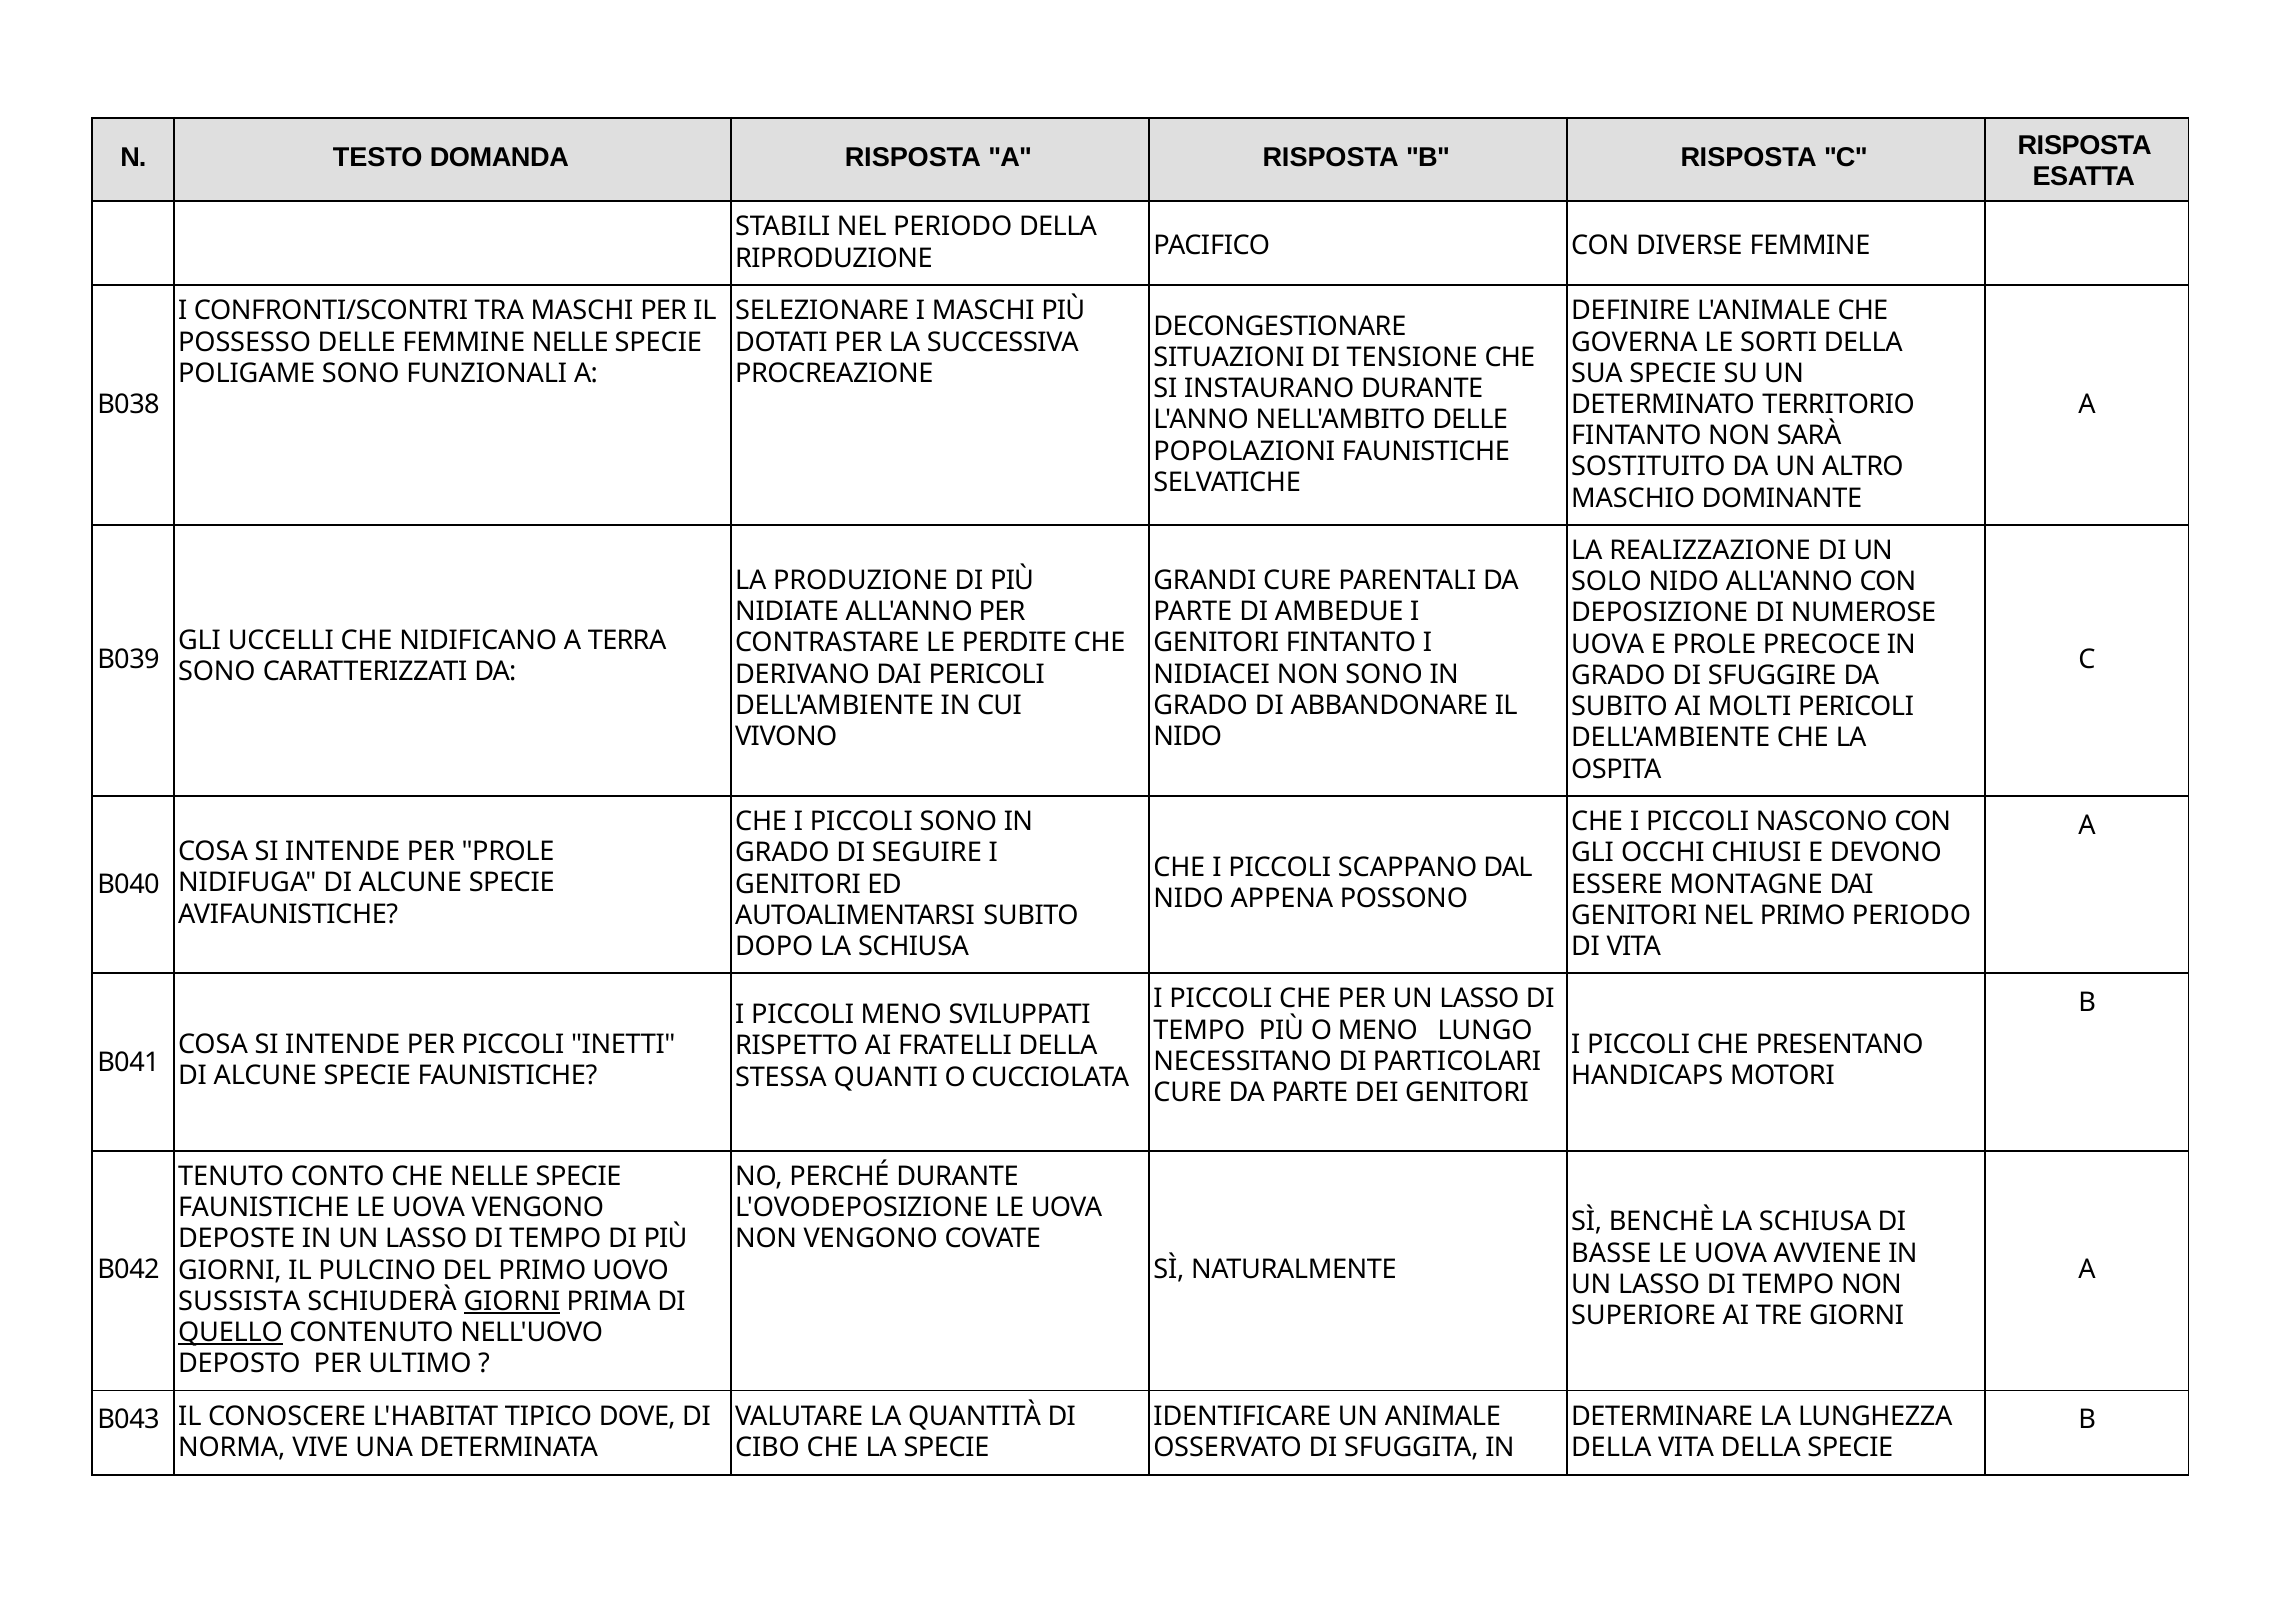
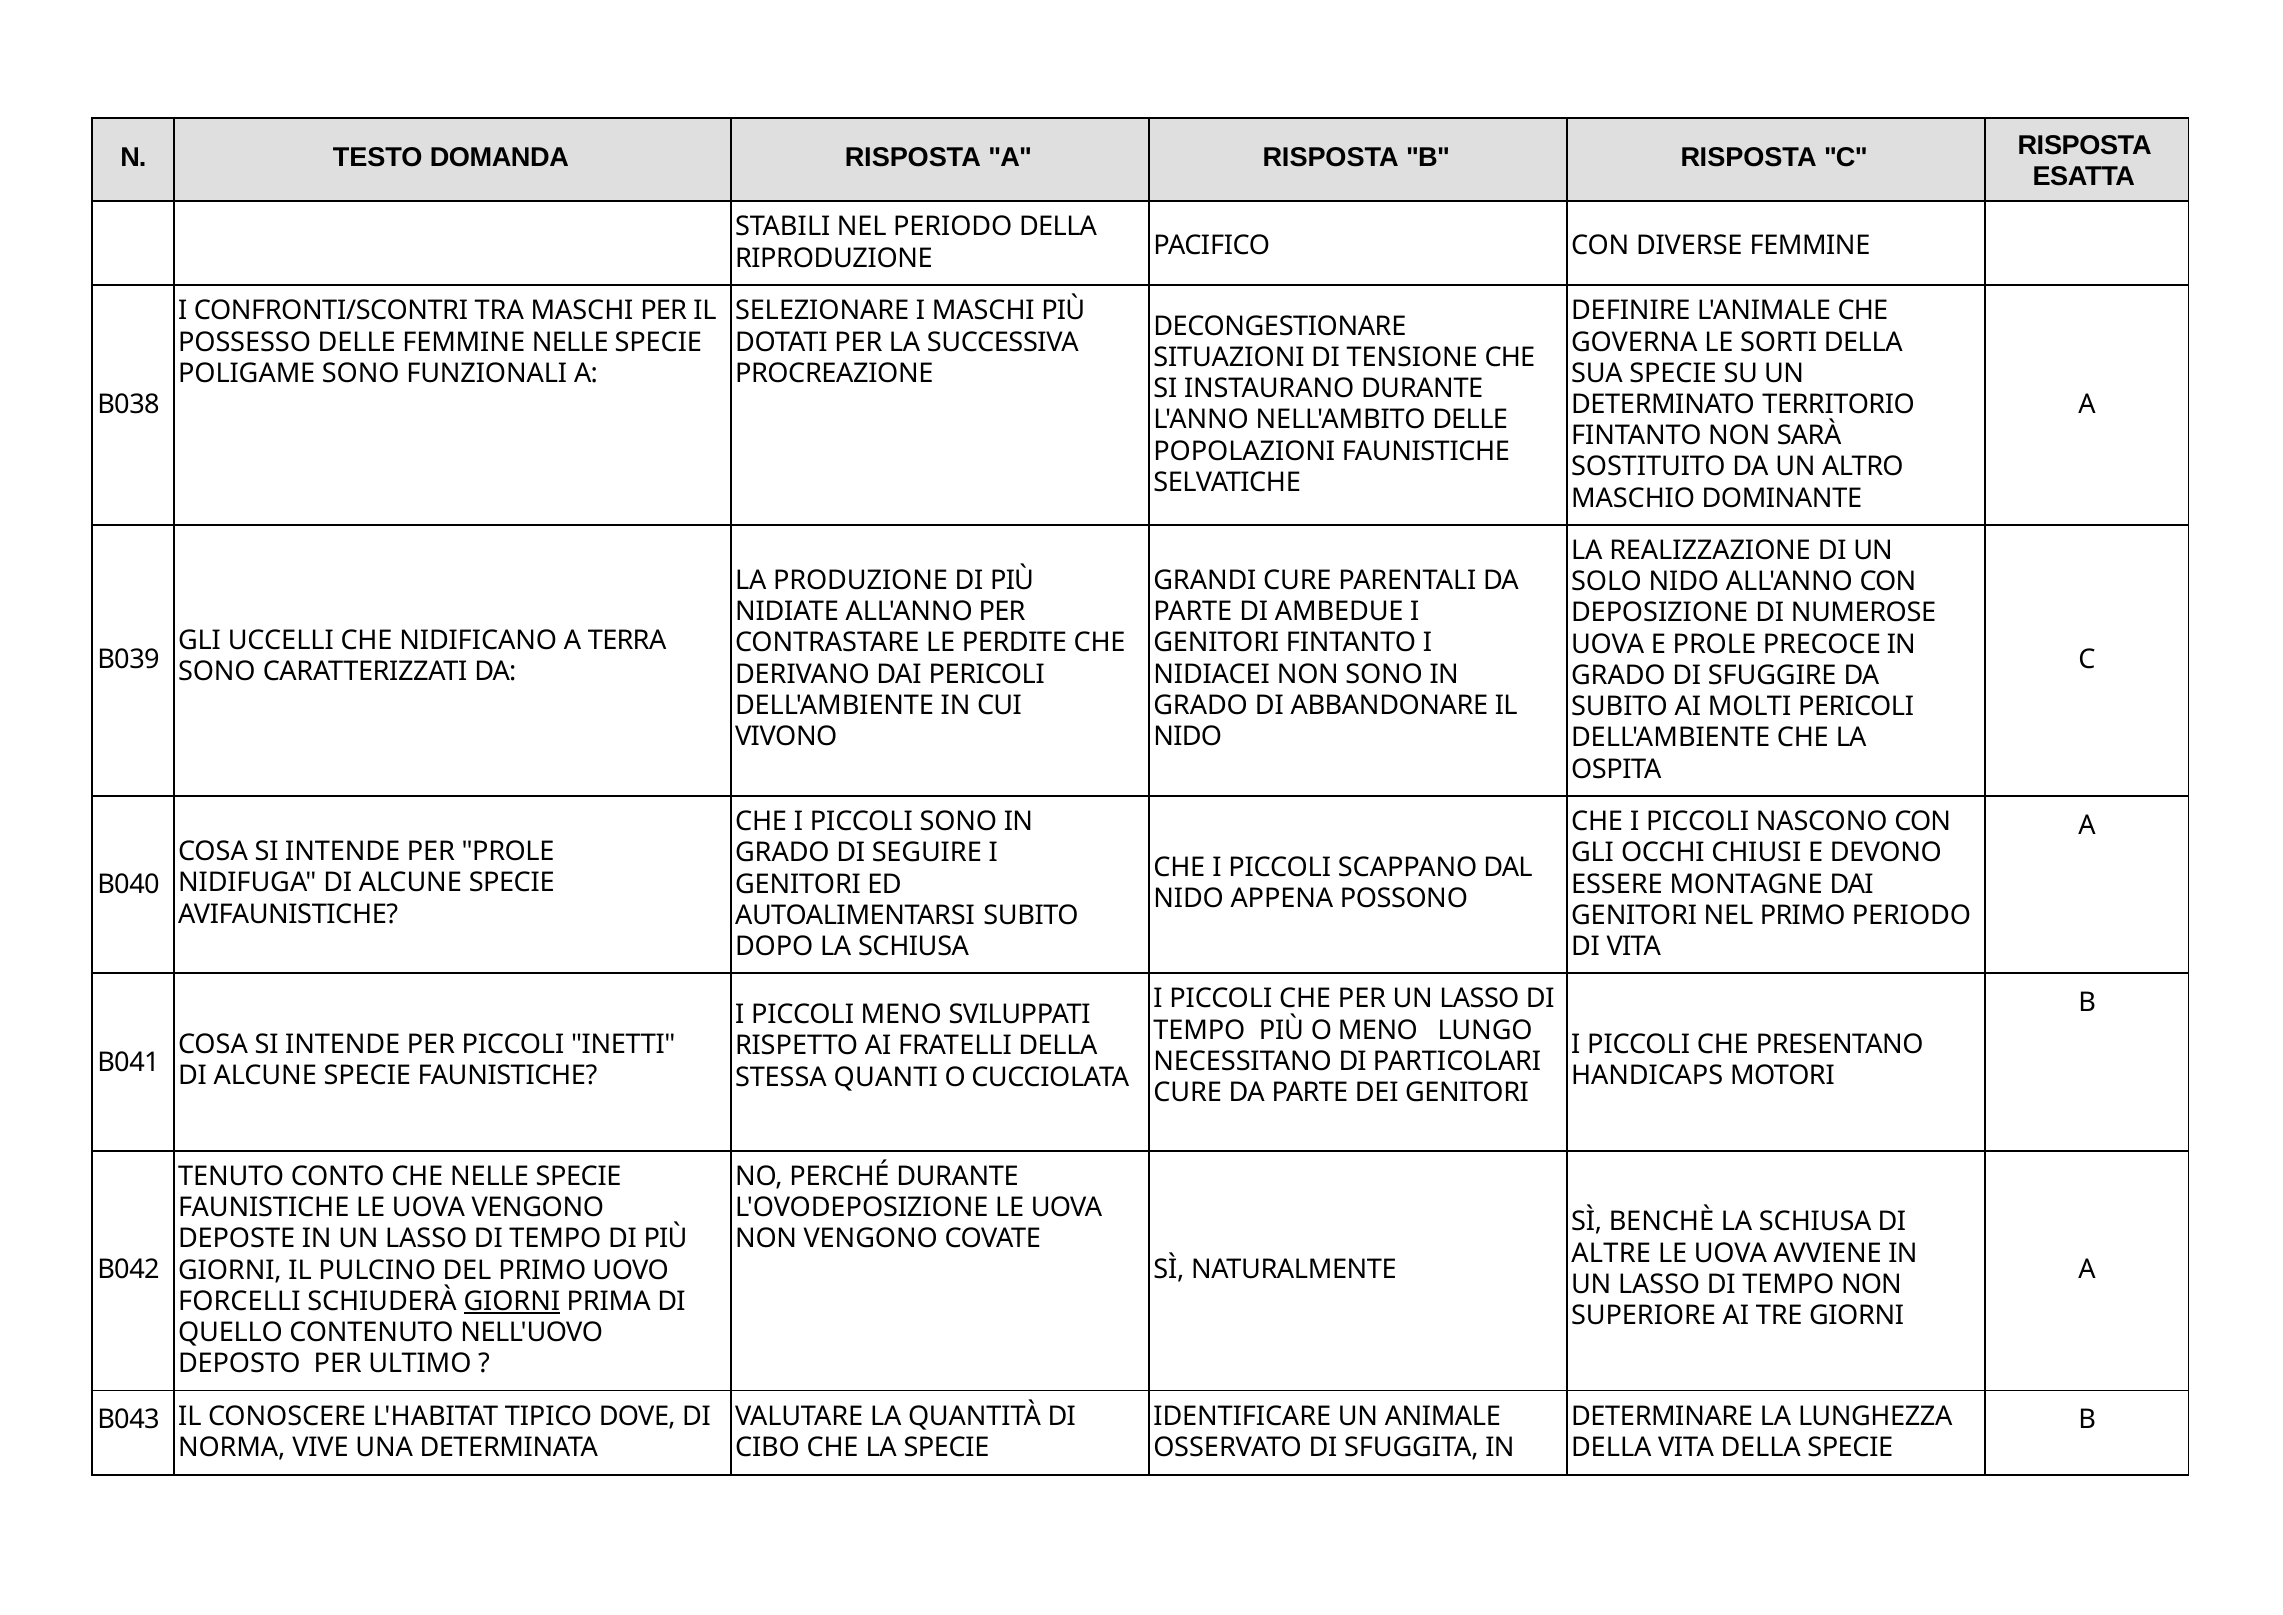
BASSE: BASSE -> ALTRE (1611, 1253)
SUSSISTA: SUSSISTA -> FORCELLI (239, 1301)
QUELLO underline: present -> none (231, 1332)
